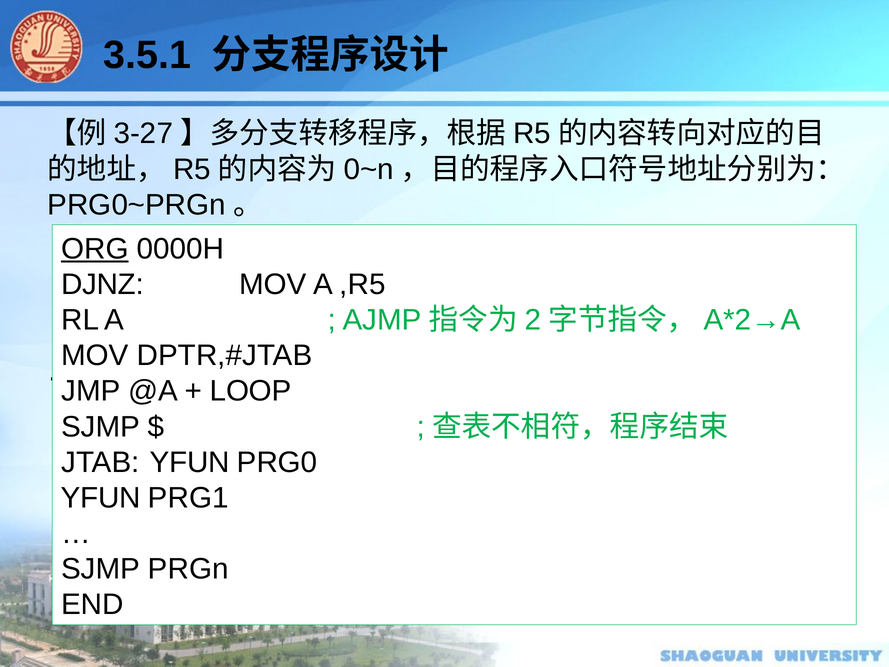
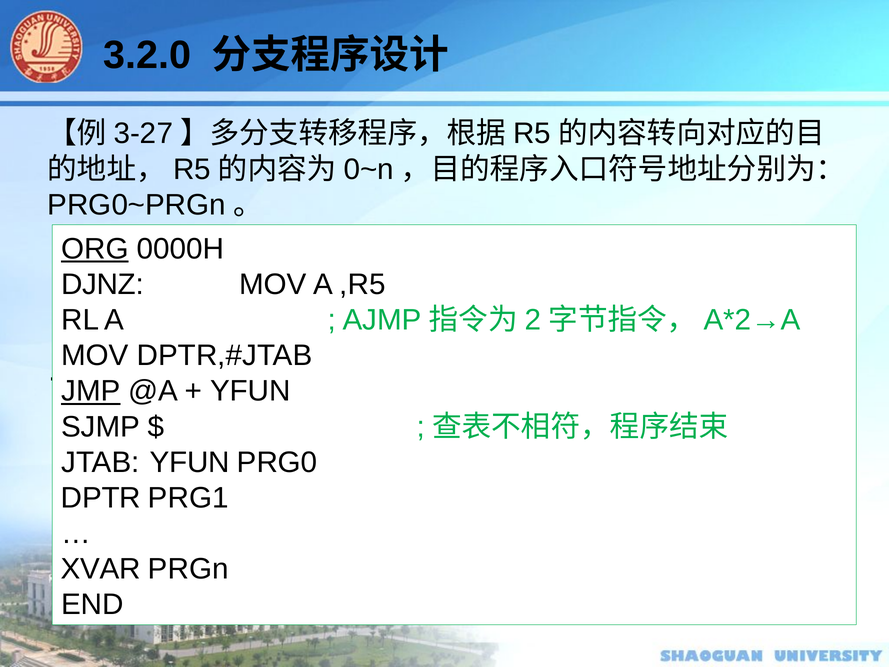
3.5.1: 3.5.1 -> 3.2.0 (147, 55)
JMP underline: none -> present (91, 391)
LOOP: LOOP -> YFUN (250, 391)
YFUN: YFUN -> DPTR (101, 498)
SJMP: SJMP -> XVAR (101, 569)
